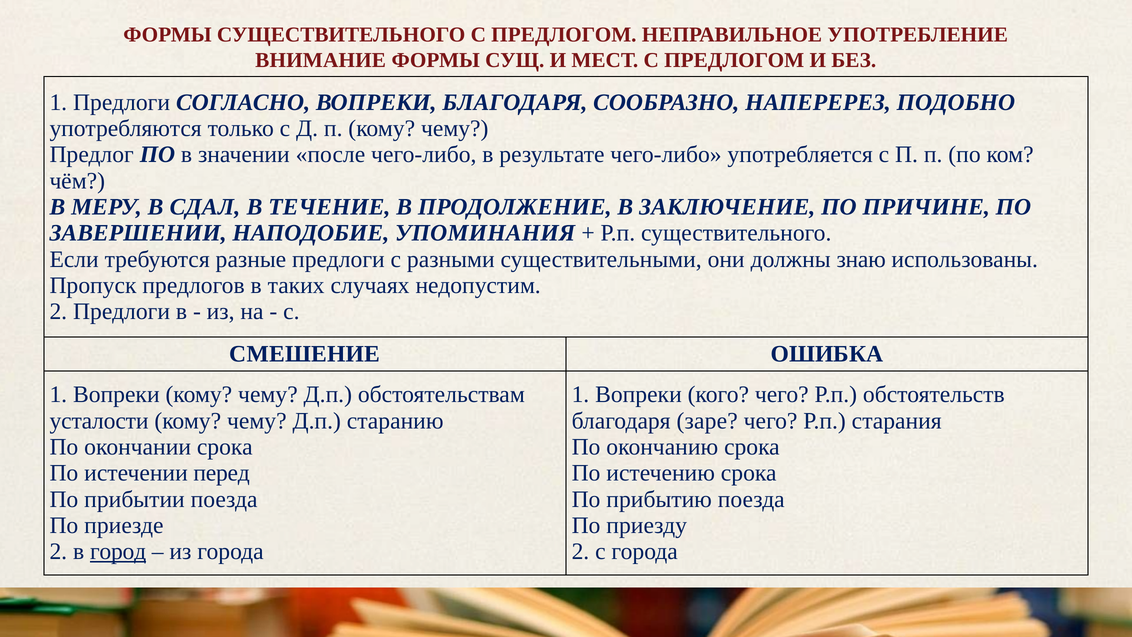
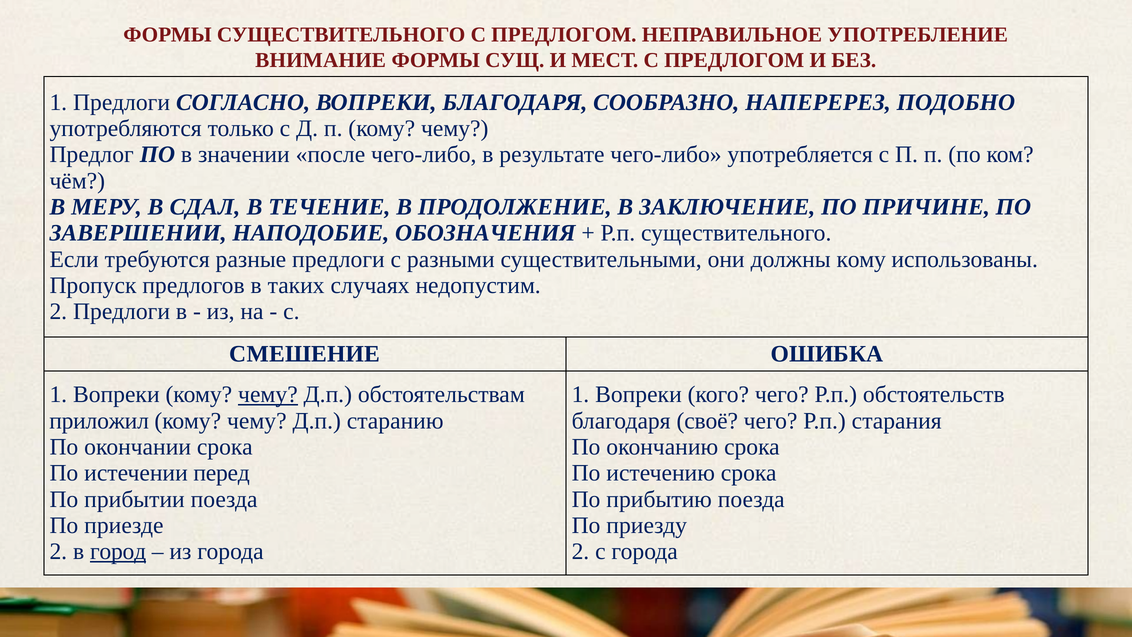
УПОМИНАНИЯ: УПОМИНАНИЯ -> ОБОЗНАЧЕНИЯ (485, 233)
должны знаю: знаю -> кому (861, 259)
чему underline: none -> present (268, 394)
усталости: усталости -> приложил (99, 421)
заре: заре -> своё (707, 421)
